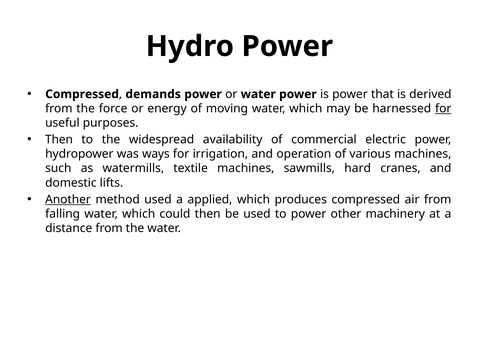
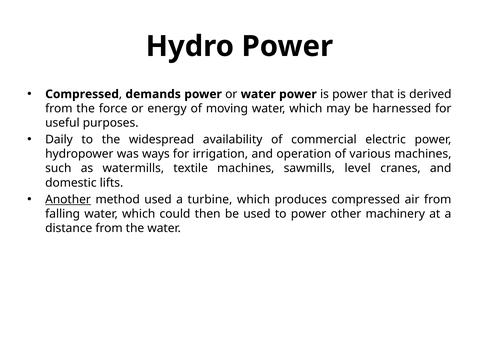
for underline: present -> none (443, 109)
Then: Then -> Daily (59, 140)
hard: hard -> level (358, 168)
applied: applied -> turbine (210, 200)
